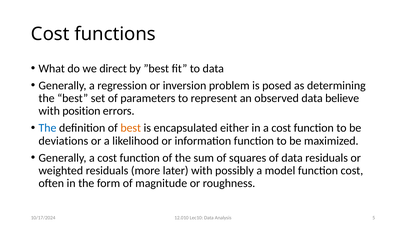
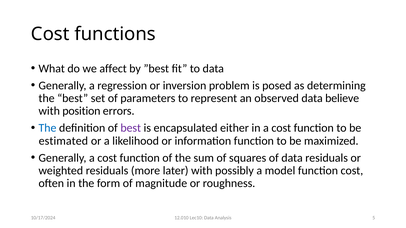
direct: direct -> affect (113, 69)
best colour: orange -> purple (131, 128)
deviations: deviations -> estimated (63, 141)
